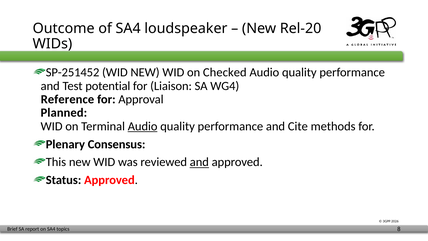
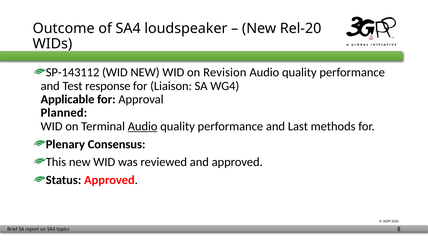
SP-251452: SP-251452 -> SP-143112 (73, 72)
Checked: Checked -> Revision (225, 72)
potential: potential -> response (108, 86)
Reference: Reference -> Applicable (68, 99)
Cite: Cite -> Last (298, 126)
and underline: present -> none (199, 162)
